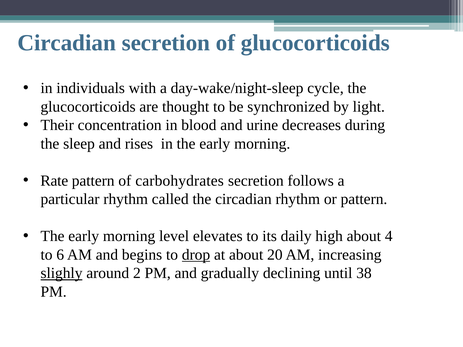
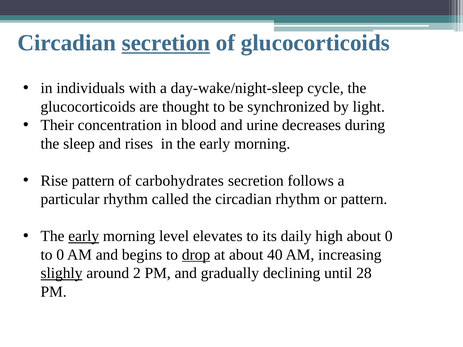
secretion underline: none -> present (166, 43)
Rate: Rate -> Rise (54, 181)
early underline: none -> present (84, 236)
about 4: 4 -> 0 (389, 236)
to 6: 6 -> 0 (60, 255)
20: 20 -> 40 (275, 255)
38: 38 -> 28 (364, 273)
